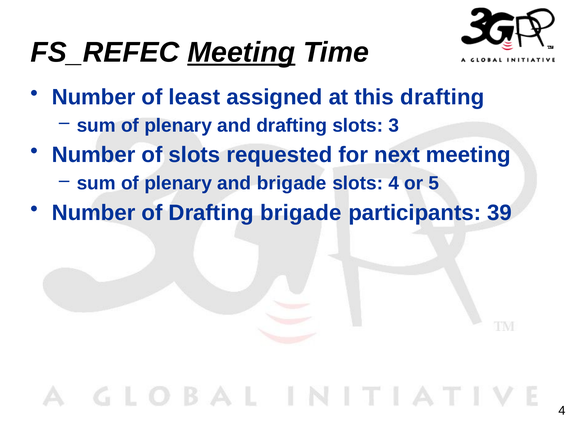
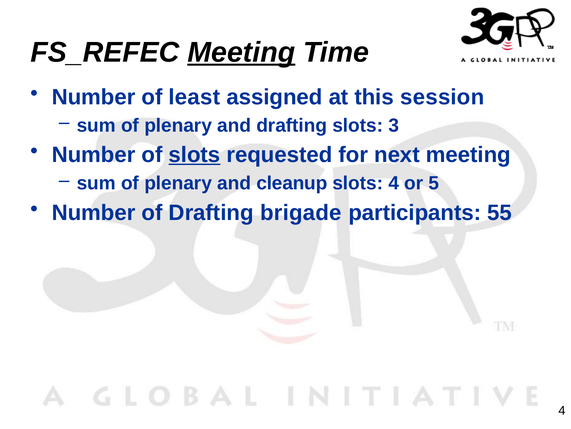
this drafting: drafting -> session (442, 97)
slots underline: none -> present (194, 155)
and brigade: brigade -> cleanup (292, 183)
39: 39 -> 55 (500, 212)
